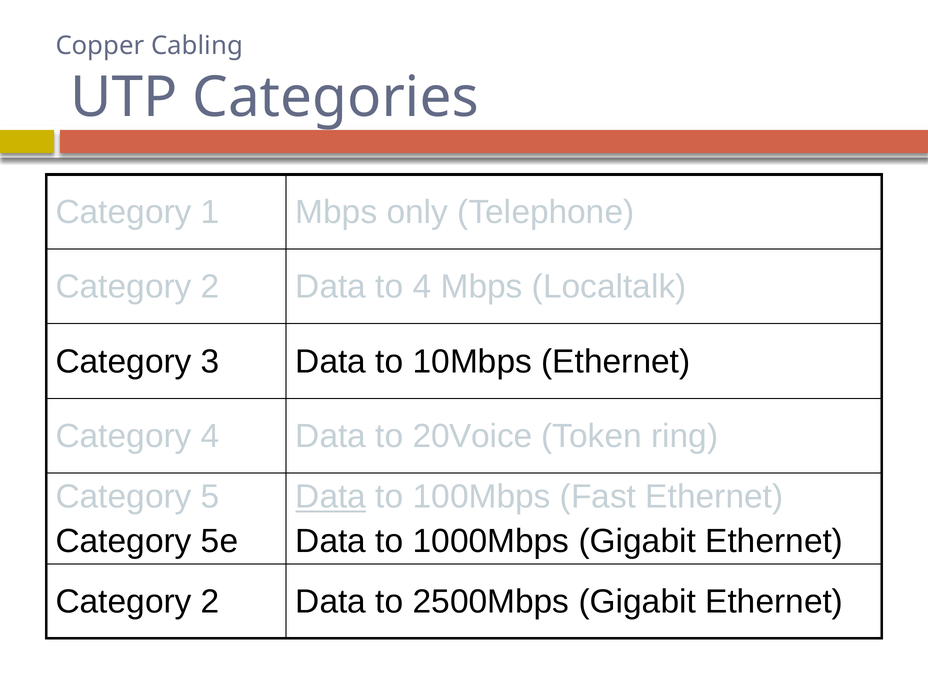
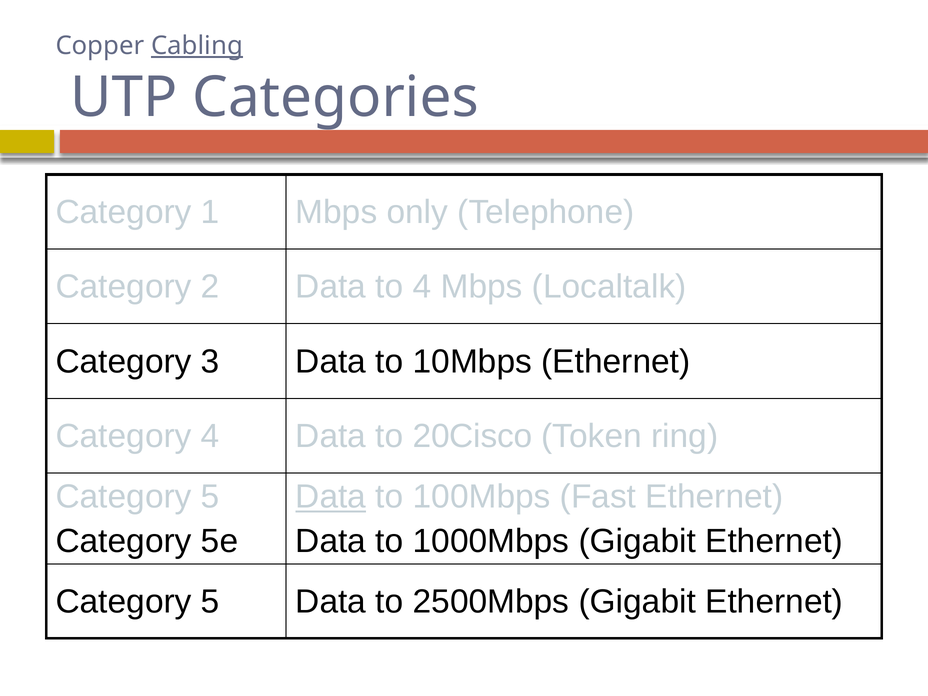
Cabling underline: none -> present (197, 46)
20Voice: 20Voice -> 20Cisco (472, 436)
2: 2 -> 5 (210, 602)
